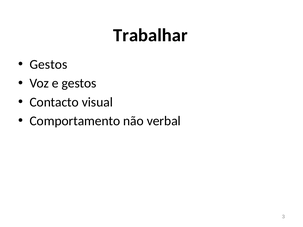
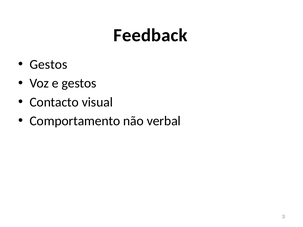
Trabalhar: Trabalhar -> Feedback (150, 35)
